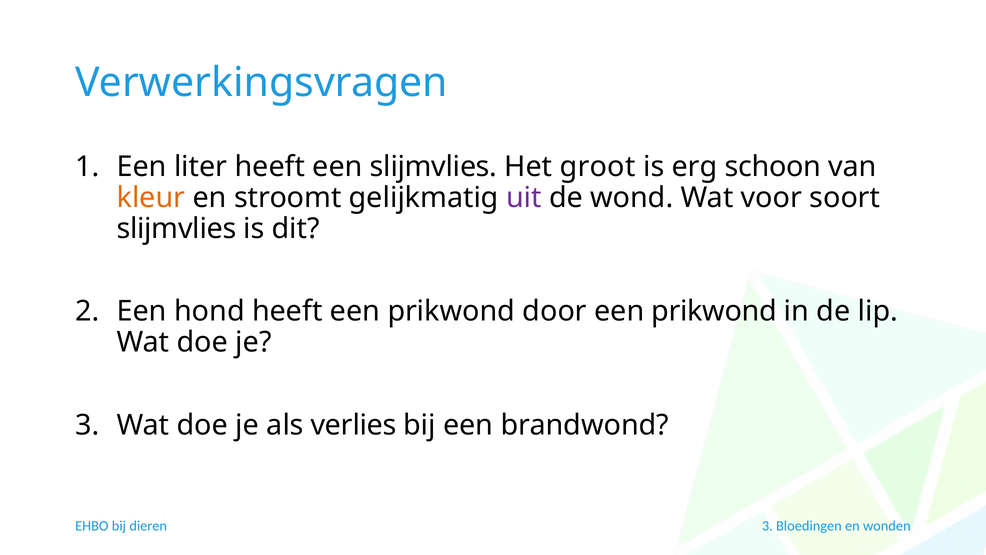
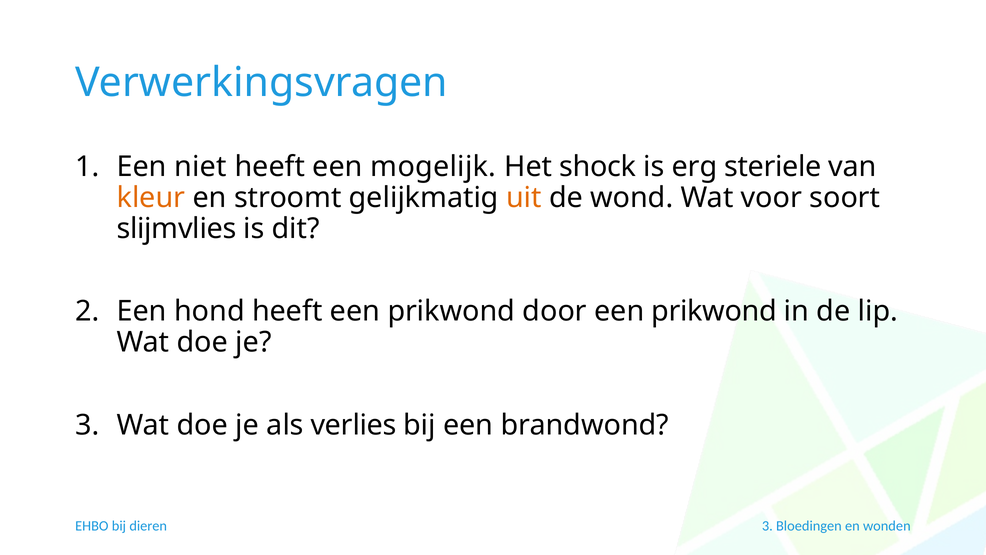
liter: liter -> niet (201, 167)
een slijmvlies: slijmvlies -> mogelijk (433, 167)
groot: groot -> shock (598, 167)
schoon: schoon -> steriele (773, 167)
uit colour: purple -> orange (524, 198)
